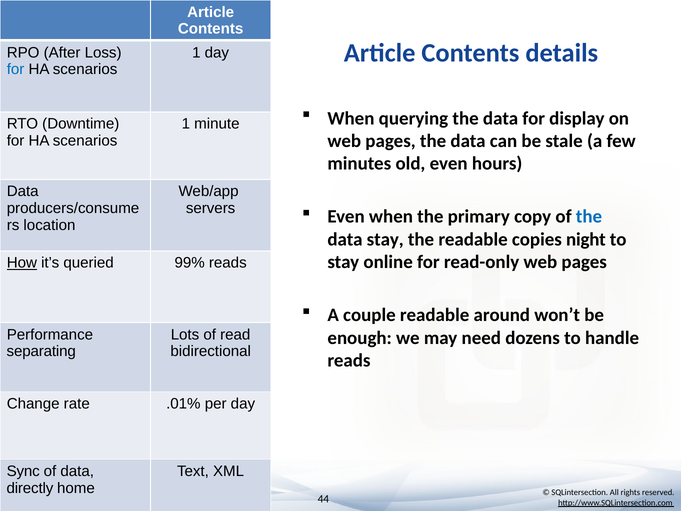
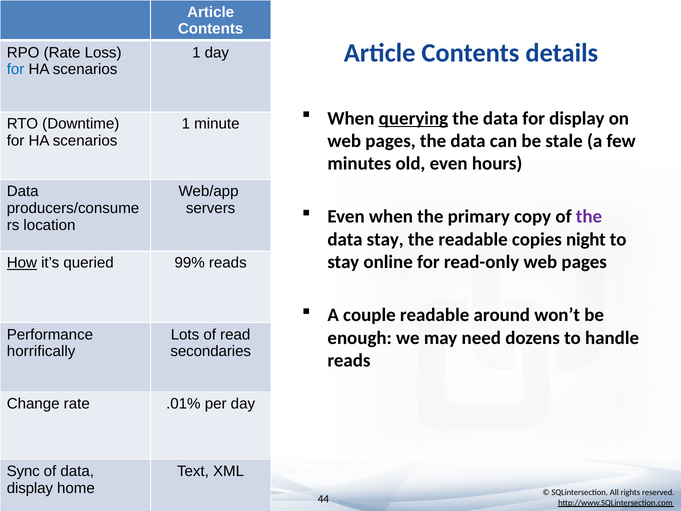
RPO After: After -> Rate (62, 52)
querying underline: none -> present (413, 118)
the colour: blue -> purple (589, 217)
separating: separating -> horrifically (41, 351)
bidirectional: bidirectional -> secondaries (211, 351)
directly: directly -> display (30, 488)
